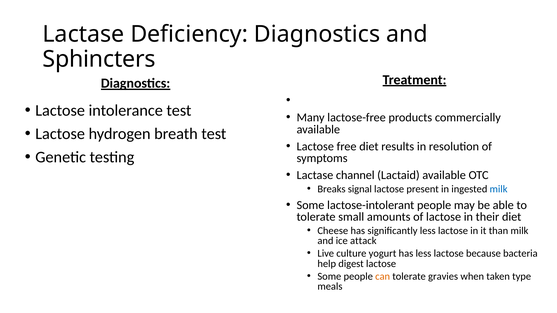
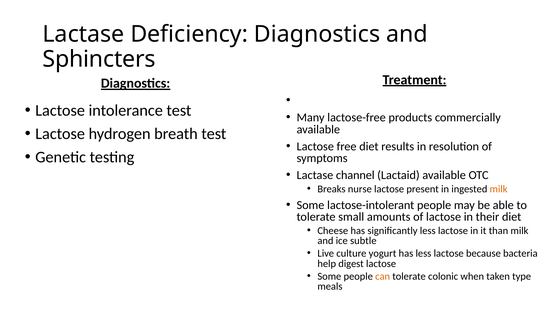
signal: signal -> nurse (360, 189)
milk colour: blue -> orange (499, 189)
attack: attack -> subtle (363, 241)
gravies: gravies -> colonic (443, 277)
